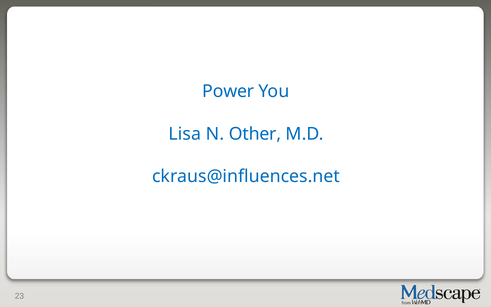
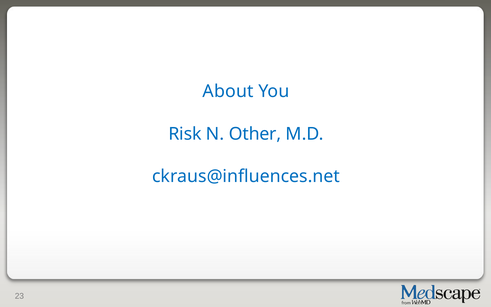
Power: Power -> About (228, 91)
Lisa: Lisa -> Risk (185, 134)
